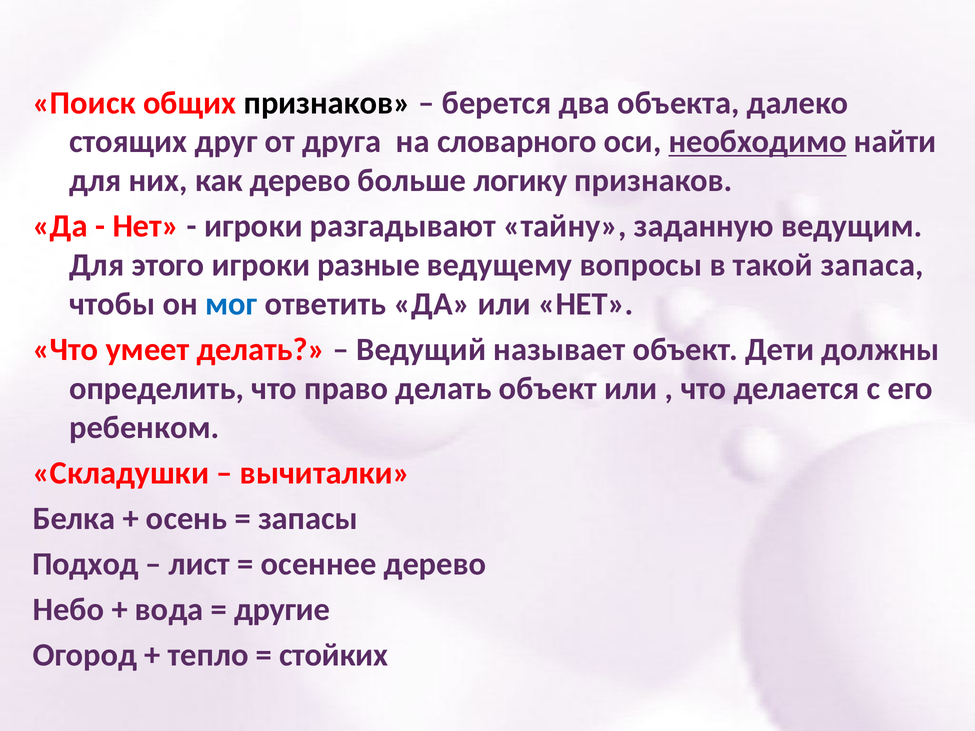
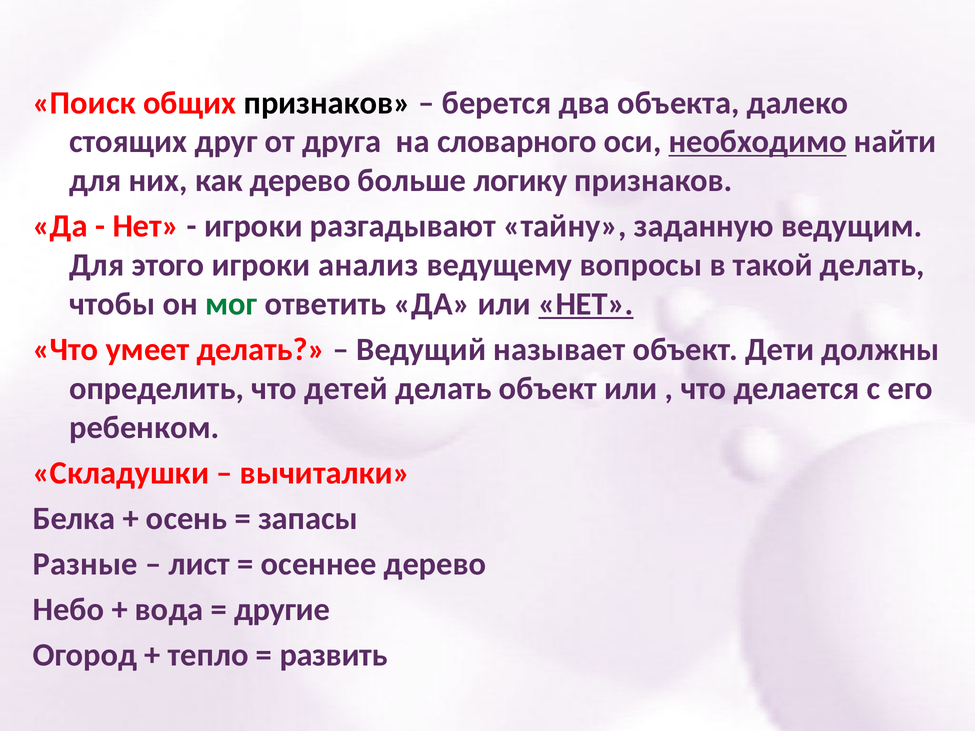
разные: разные -> анализ (368, 265)
такой запаса: запаса -> делать (872, 265)
мог colour: blue -> green (231, 304)
НЕТ underline: none -> present (586, 304)
право: право -> детей (346, 389)
Подход: Подход -> Разные (85, 564)
стойких: стойких -> развить (334, 655)
